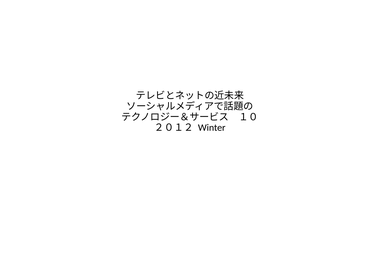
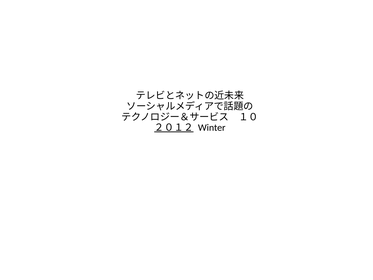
２０１２ underline: none -> present (174, 128)
